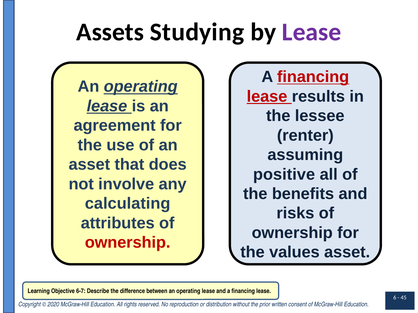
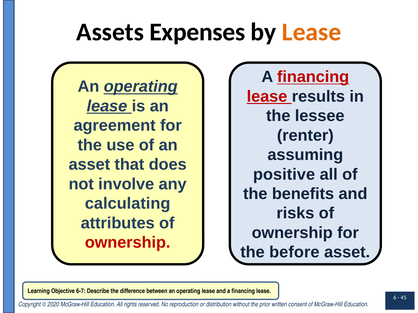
Studying: Studying -> Expenses (197, 32)
Lease colour: purple -> orange (312, 32)
values: values -> before (294, 253)
